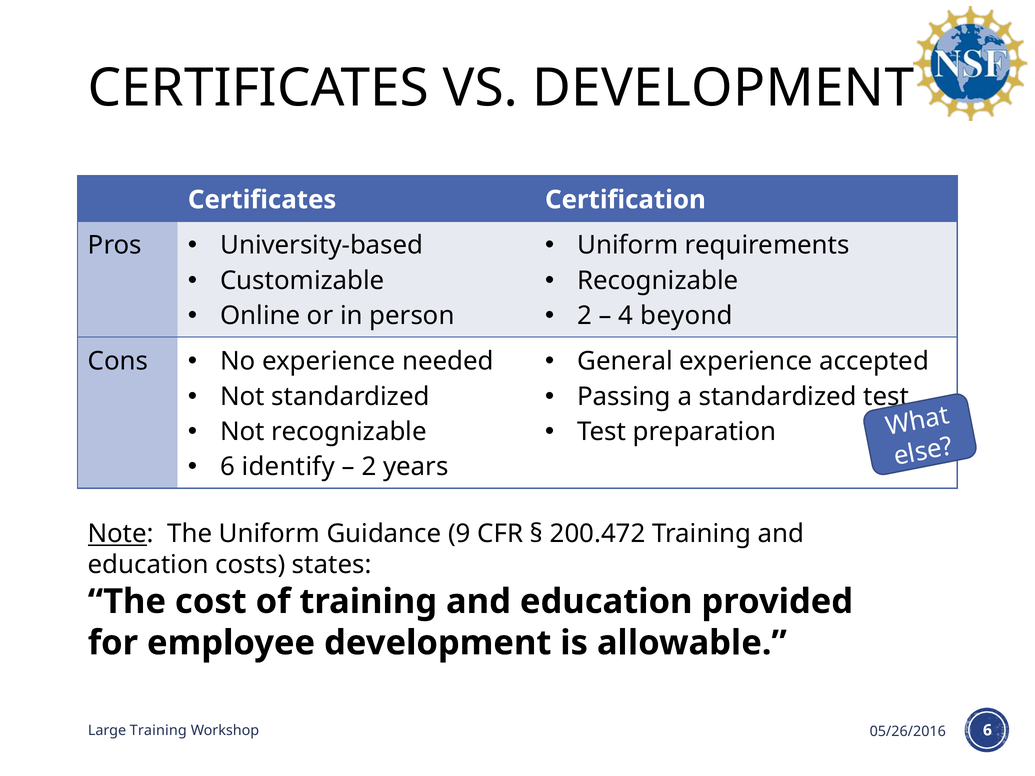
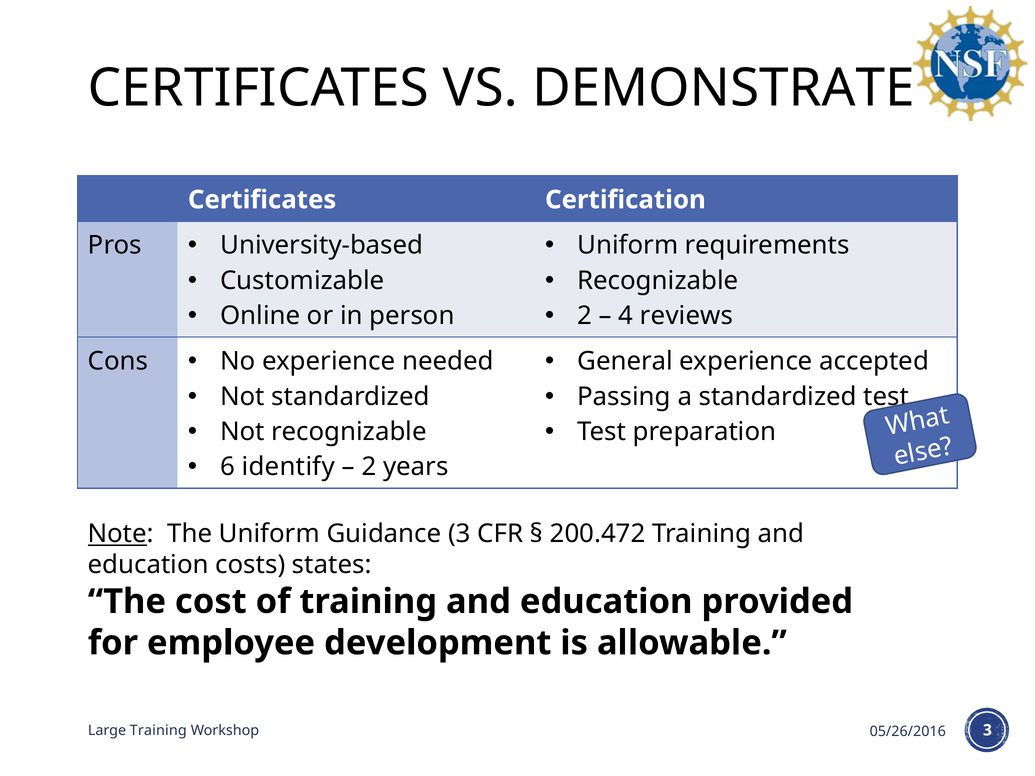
VS DEVELOPMENT: DEVELOPMENT -> DEMONSTRATE (723, 88)
beyond: beyond -> reviews (687, 316)
Guidance 9: 9 -> 3 (459, 534)
Workshop 6: 6 -> 3 (987, 730)
